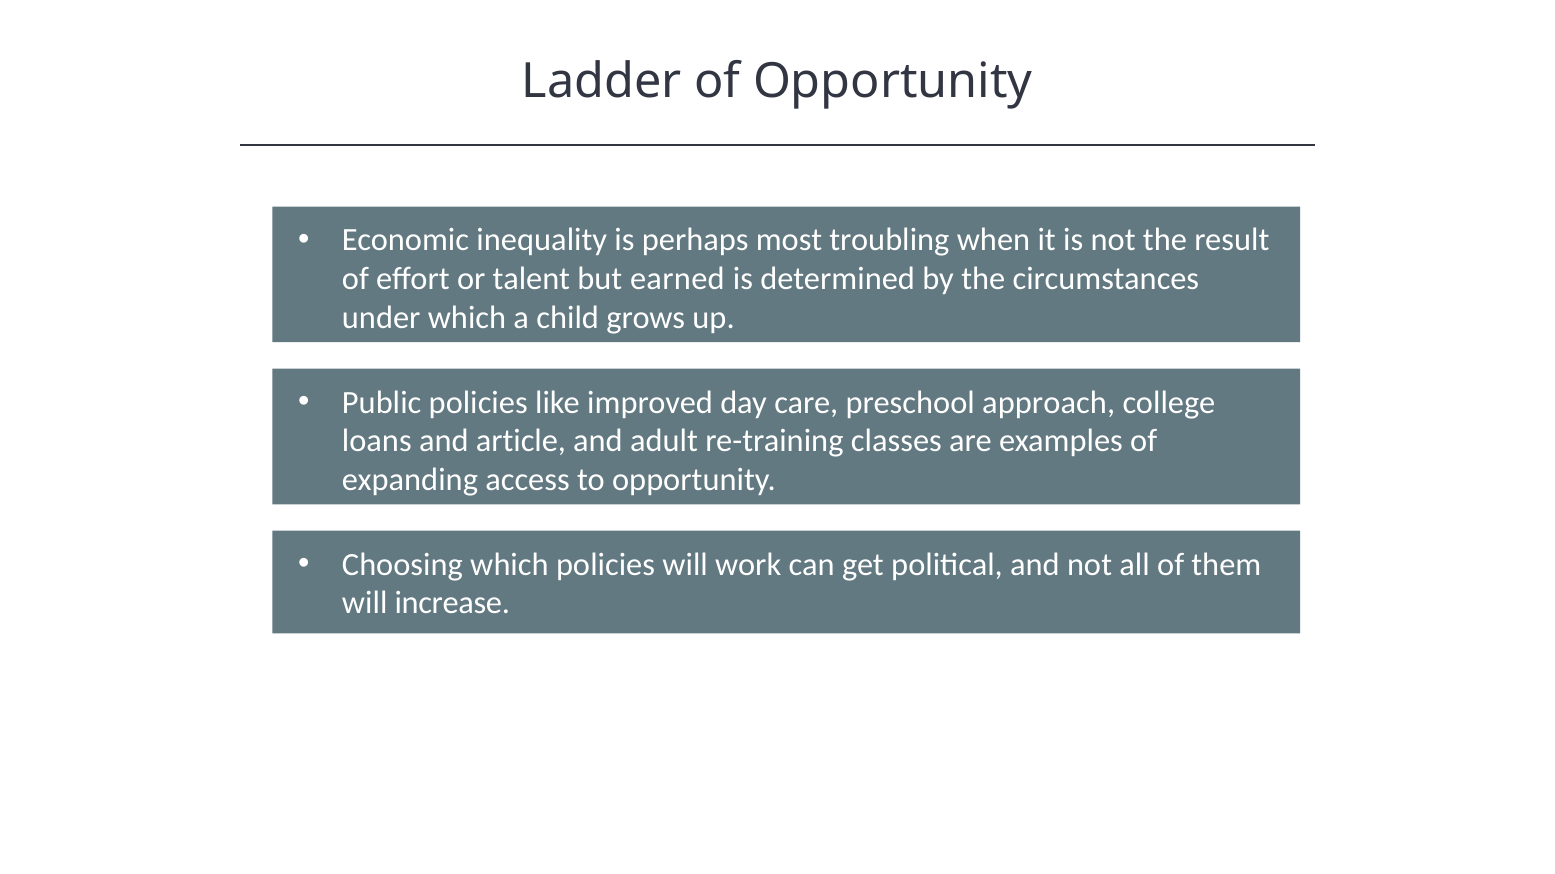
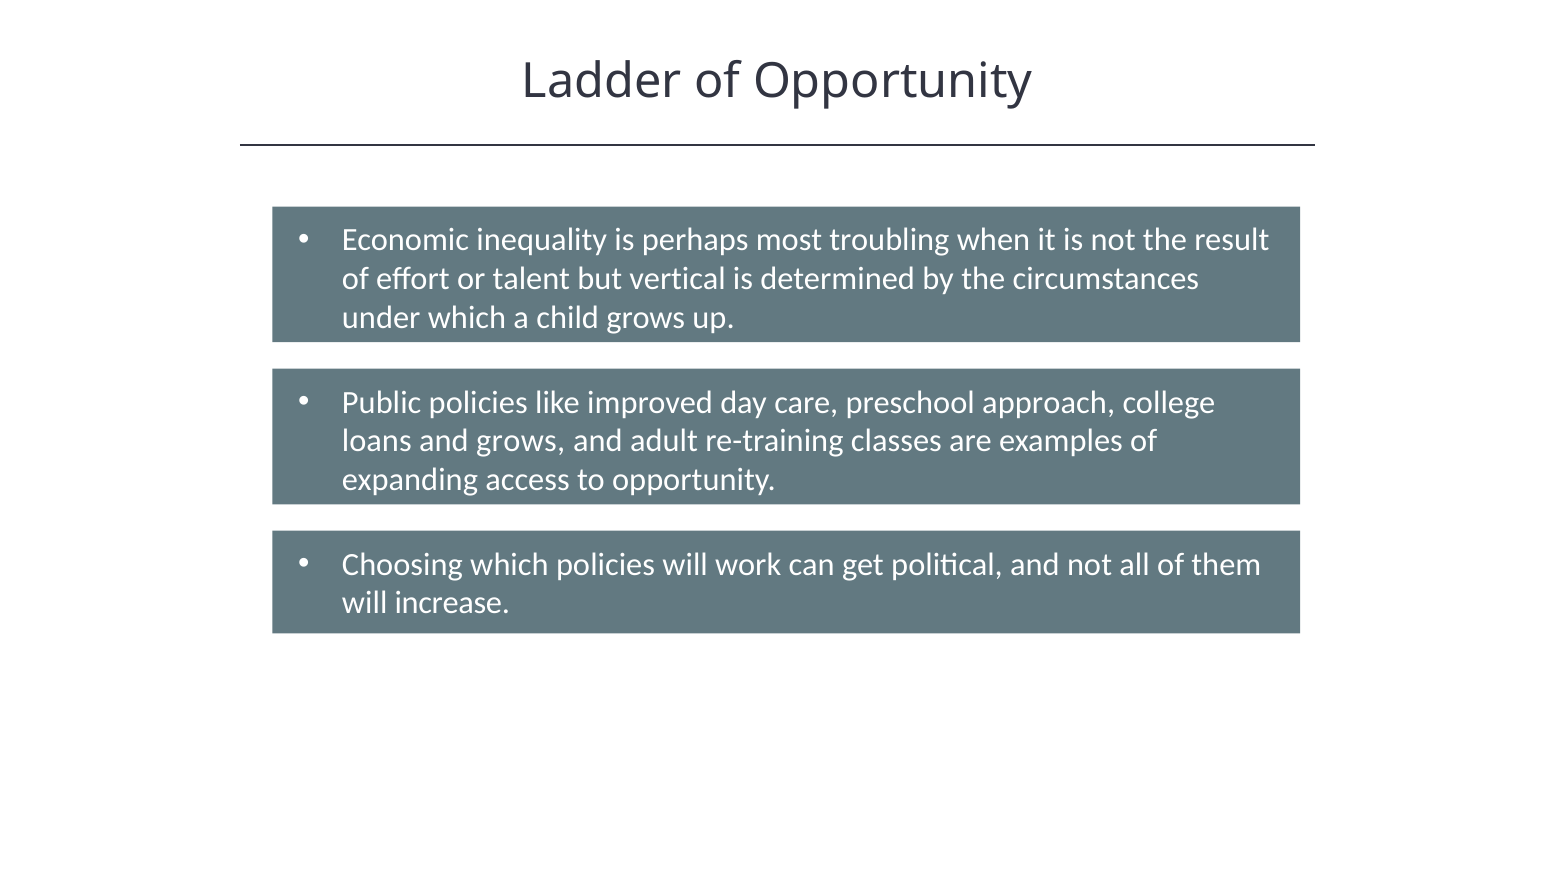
earned: earned -> vertical (678, 279)
and article: article -> grows (521, 442)
